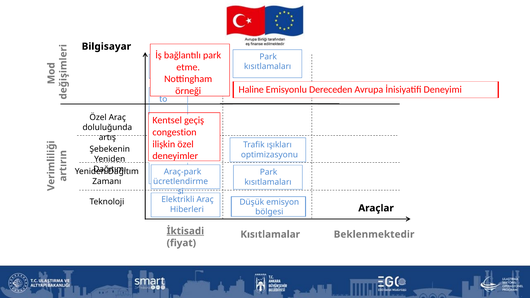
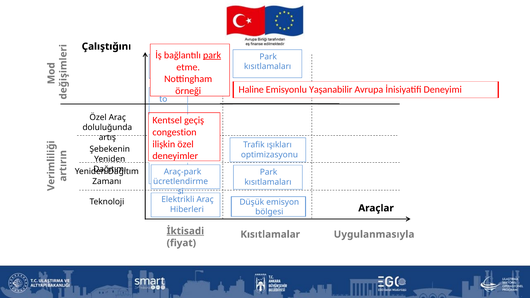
Bilgisayar: Bilgisayar -> Çalıştığını (106, 46)
park underline: none -> present (212, 55)
Dereceden: Dereceden -> Yaşanabilir (331, 90)
Beklenmektedir: Beklenmektedir -> Uygulanmasıyla (374, 234)
